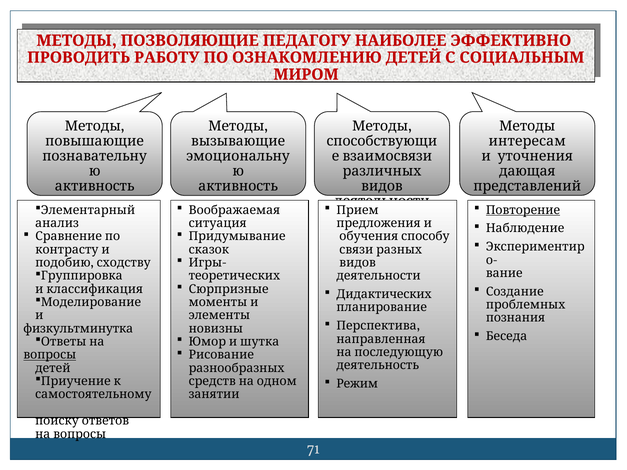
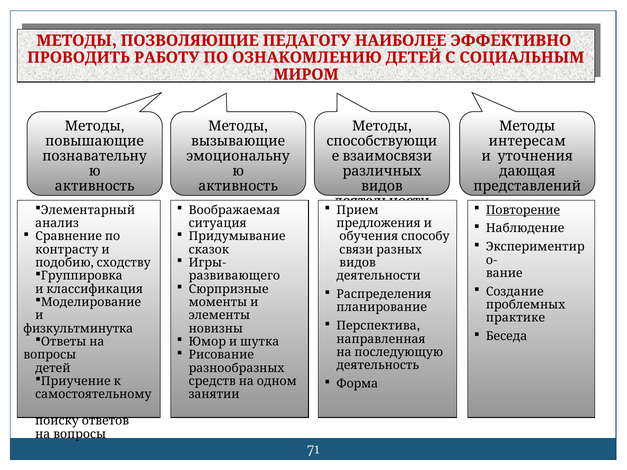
теоретических: теоретических -> развивающего (234, 276)
Дидактических: Дидактических -> Распределения (384, 294)
познания: познания -> практике (515, 318)
вопросы underline: present -> none (50, 355)
Режим: Режим -> Форма (357, 384)
